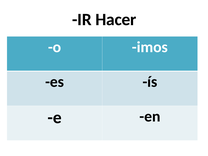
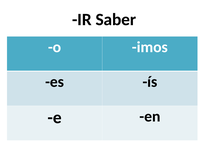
Hacer: Hacer -> Saber (116, 19)
